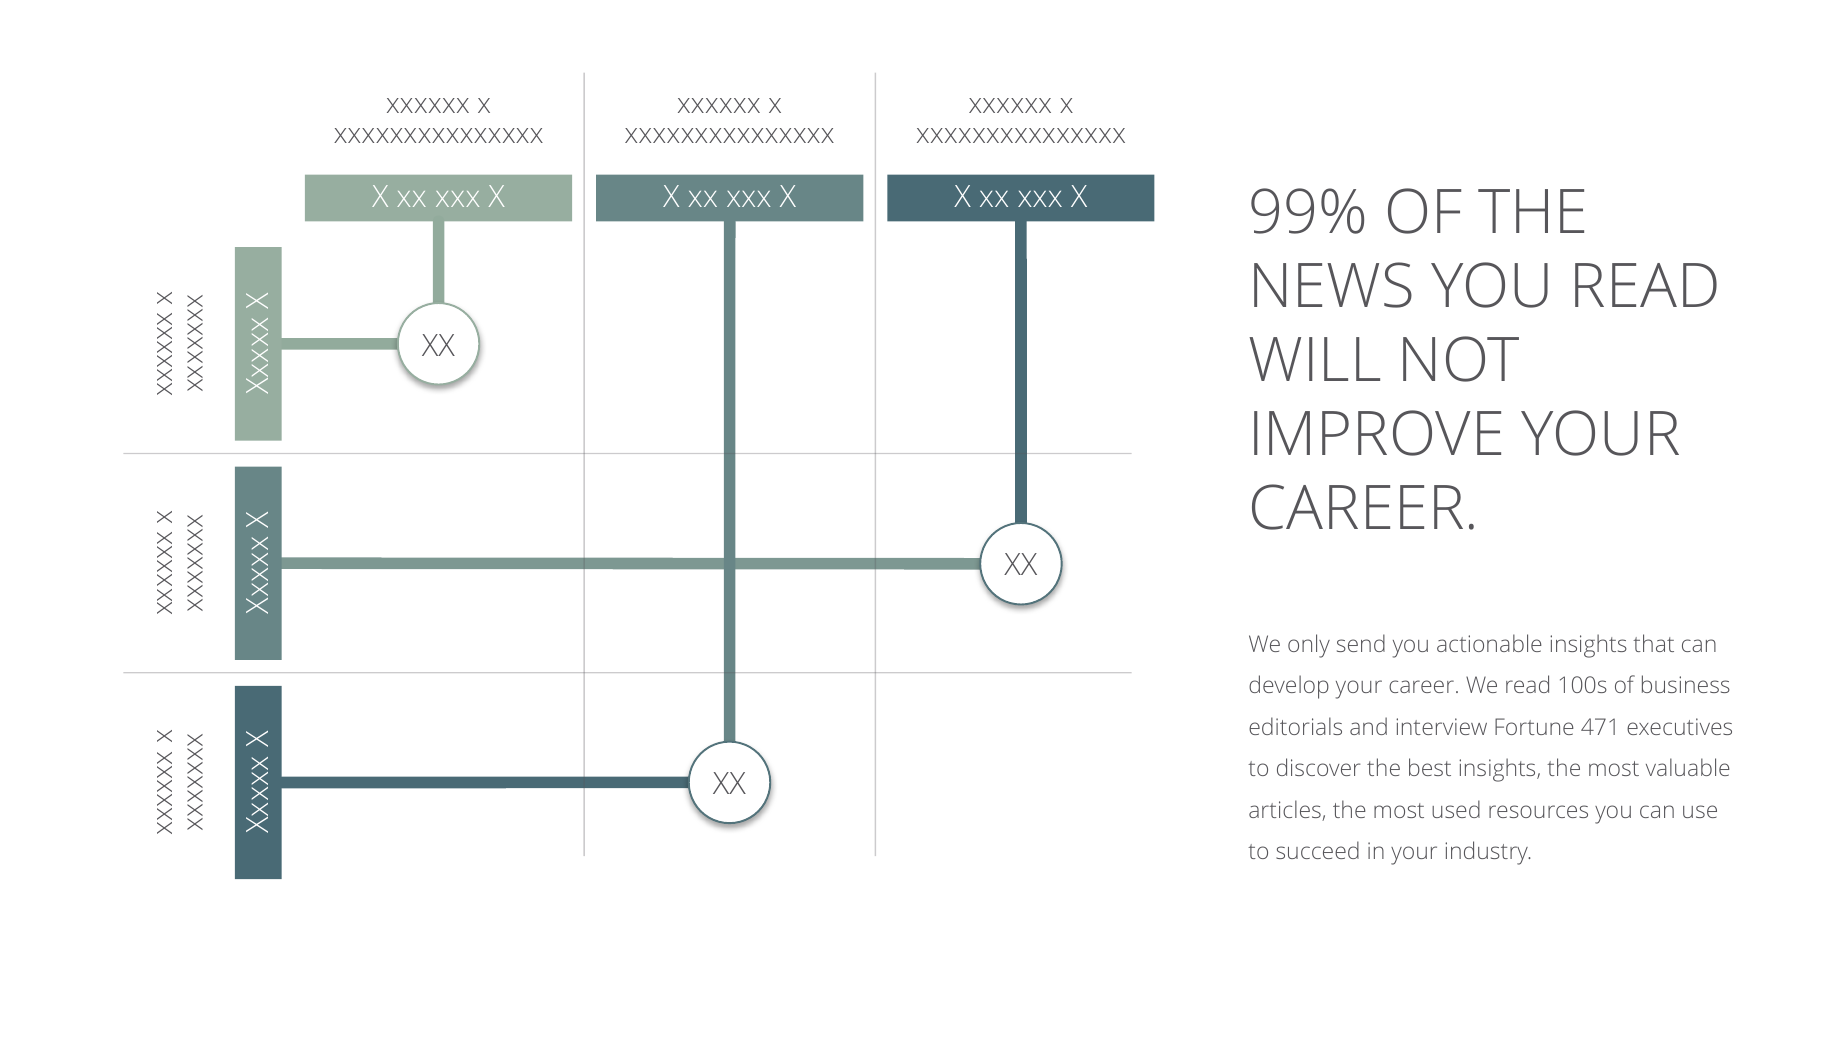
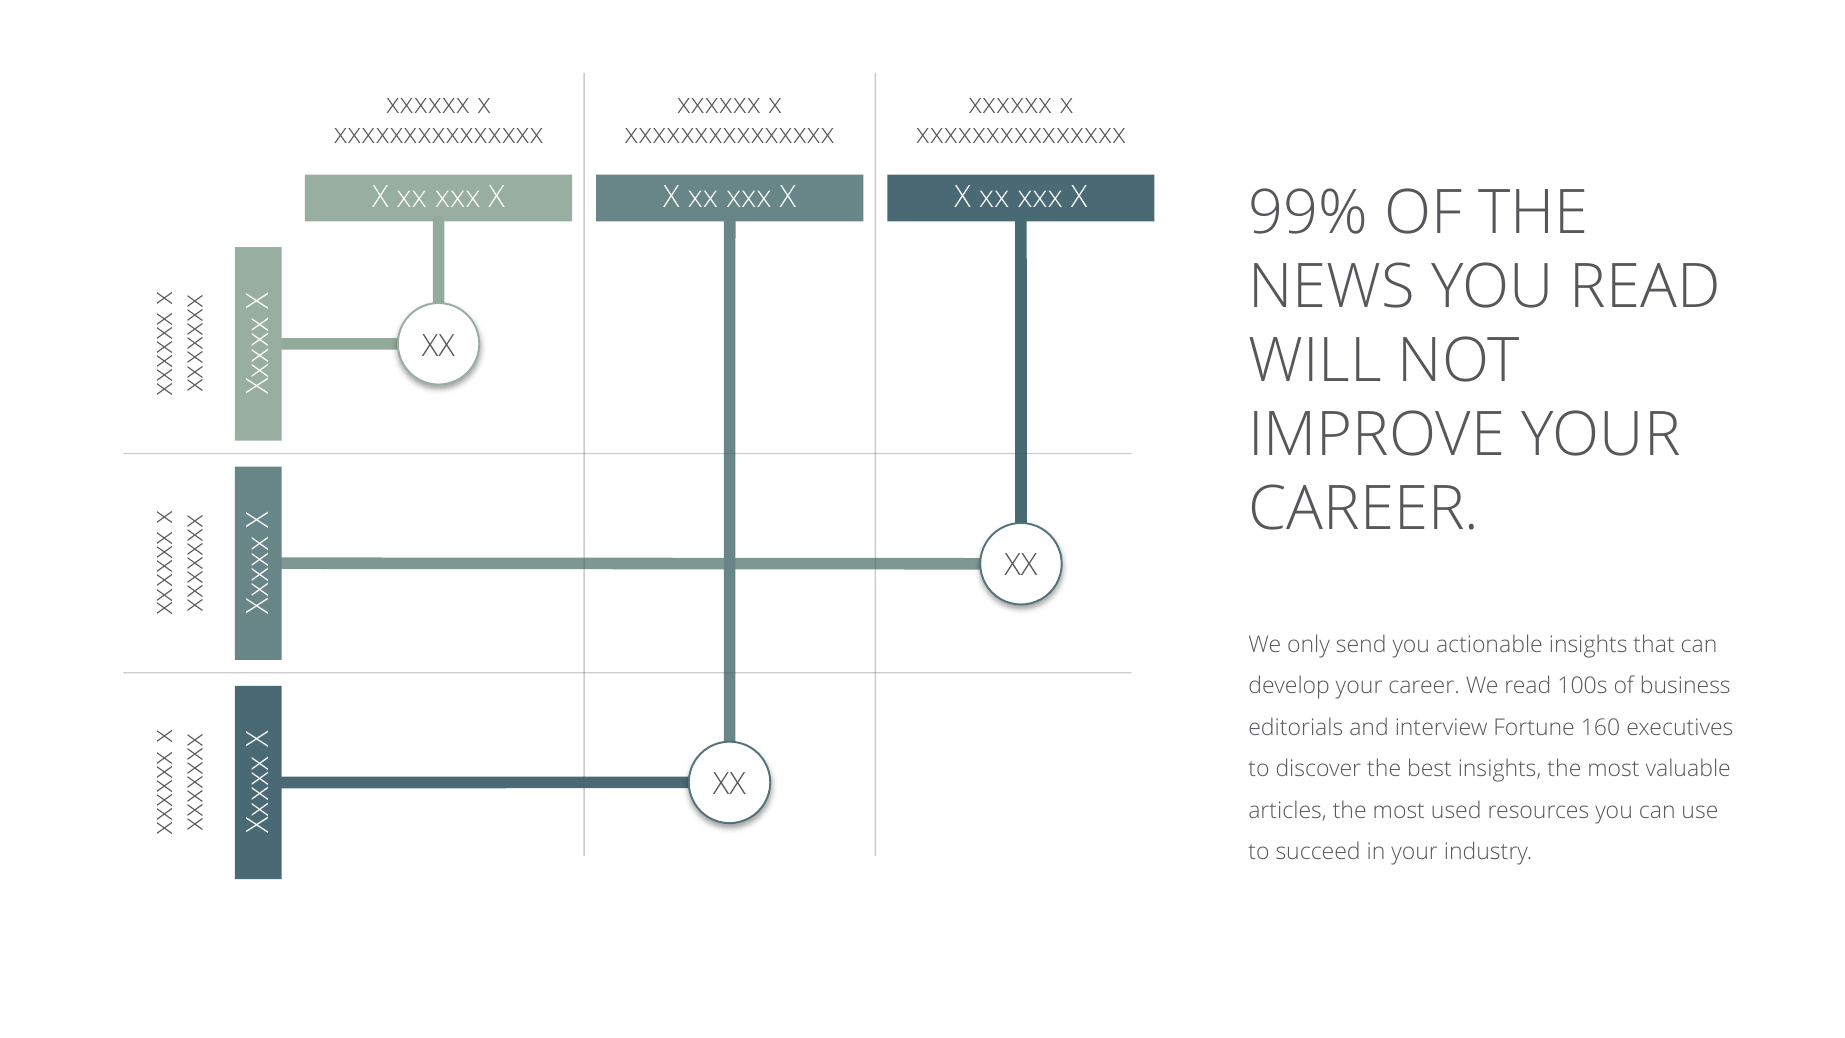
471: 471 -> 160 (1601, 728)
